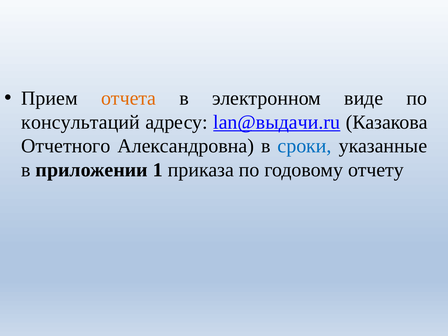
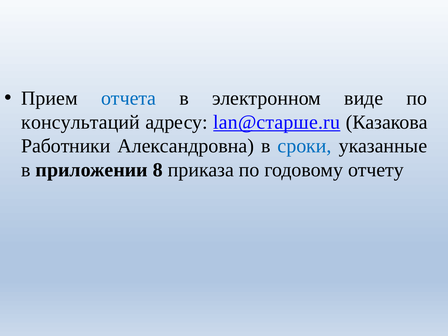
отчета colour: orange -> blue (129, 98)
lan@выдачи.ru: lan@выдачи.ru -> lan@старше.ru (277, 122)
Отчетного: Отчетного -> Работники (66, 146)
1: 1 -> 8 (158, 170)
